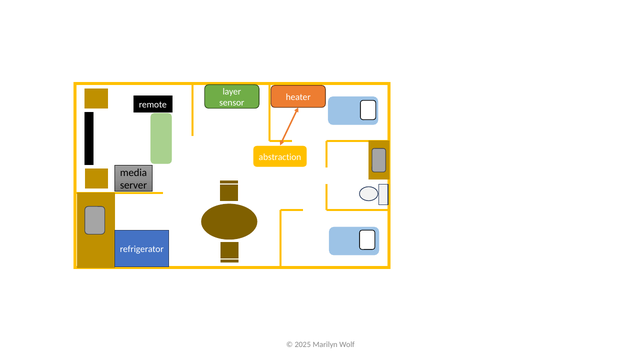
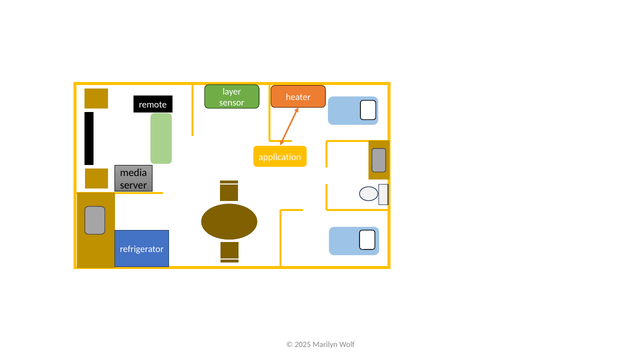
abstraction: abstraction -> application (280, 157)
